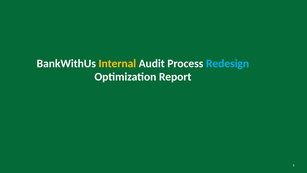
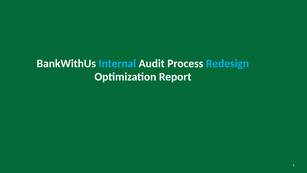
Internal colour: yellow -> light blue (117, 63)
